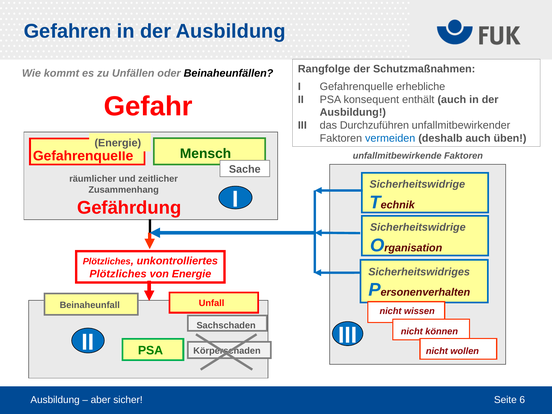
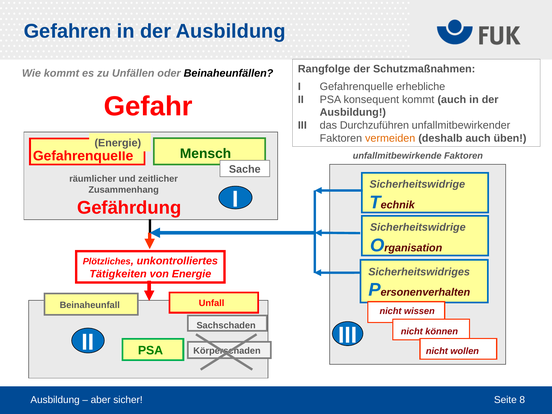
konsequent enthält: enthält -> kommt (418, 99)
vermeiden colour: blue -> orange (390, 138)
Plötzliches: Plötzliches -> Tätigkeiten (118, 274)
6: 6 -> 8 (522, 400)
